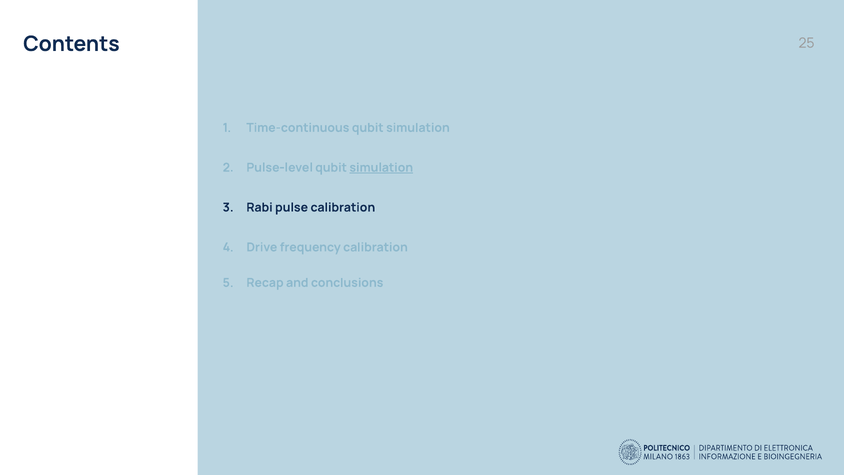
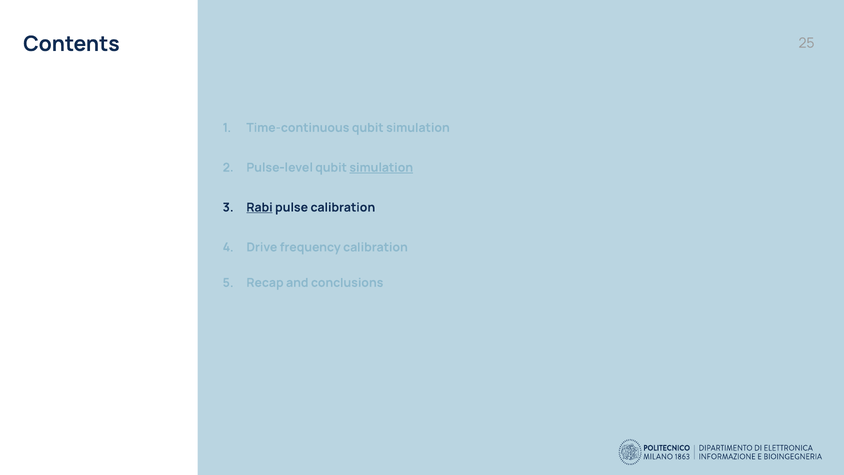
Rabi underline: none -> present (260, 207)
